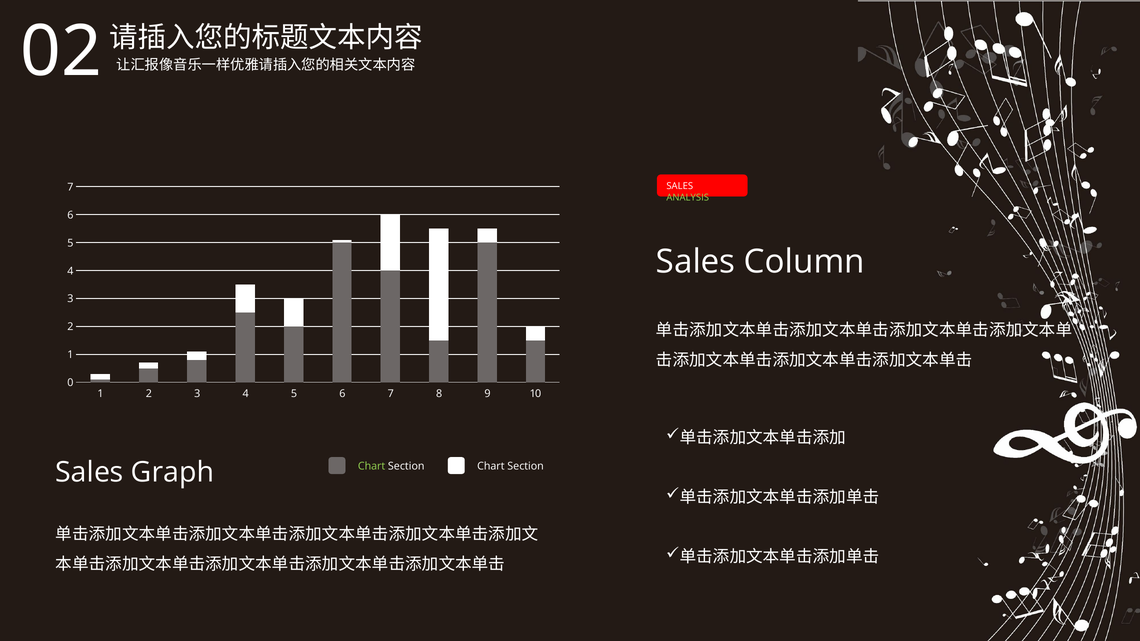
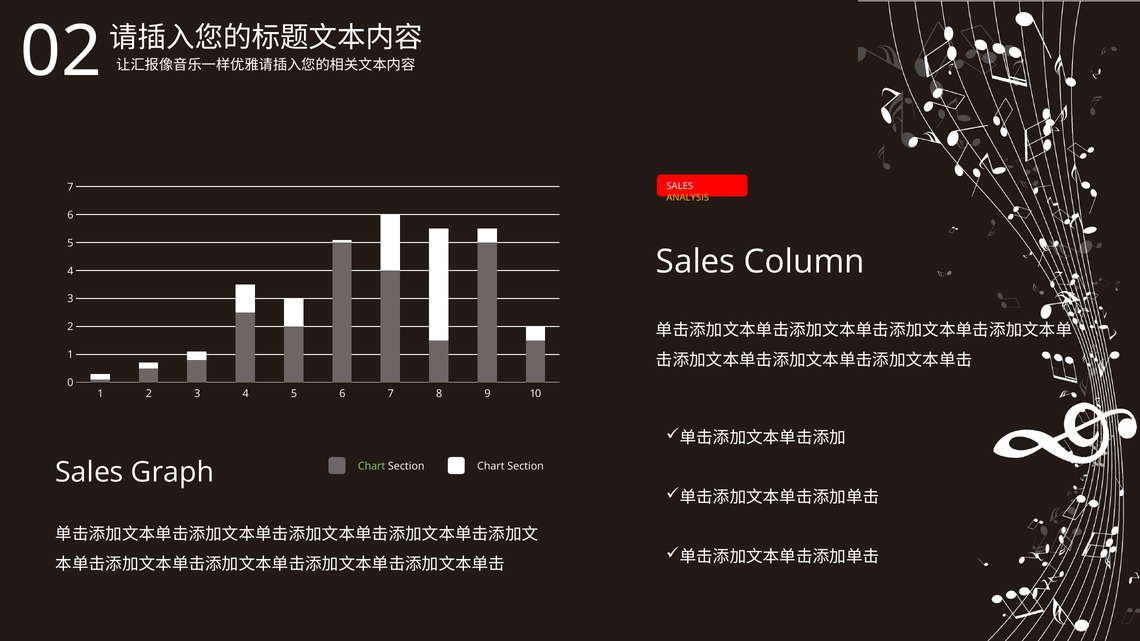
ANALYSIS colour: light green -> yellow (688, 198)
